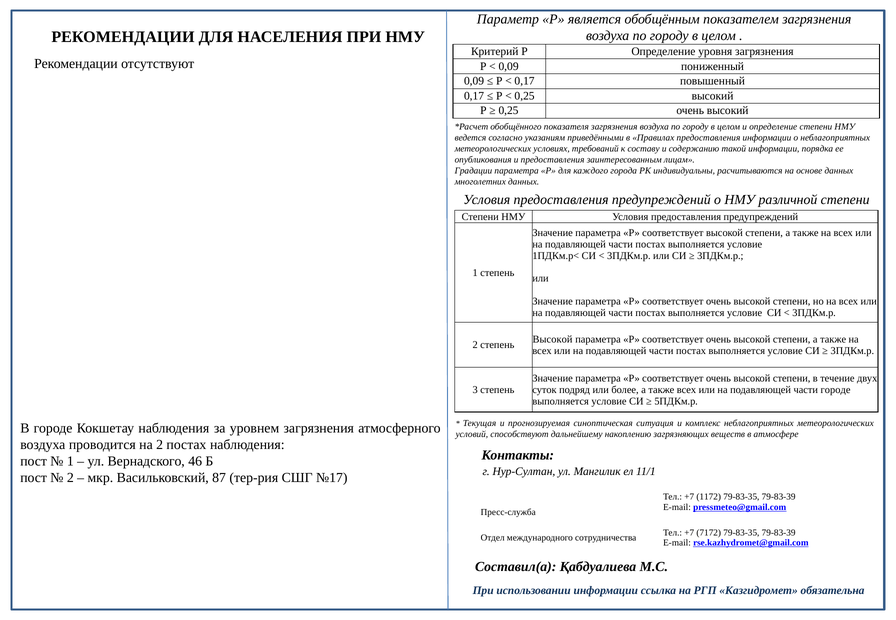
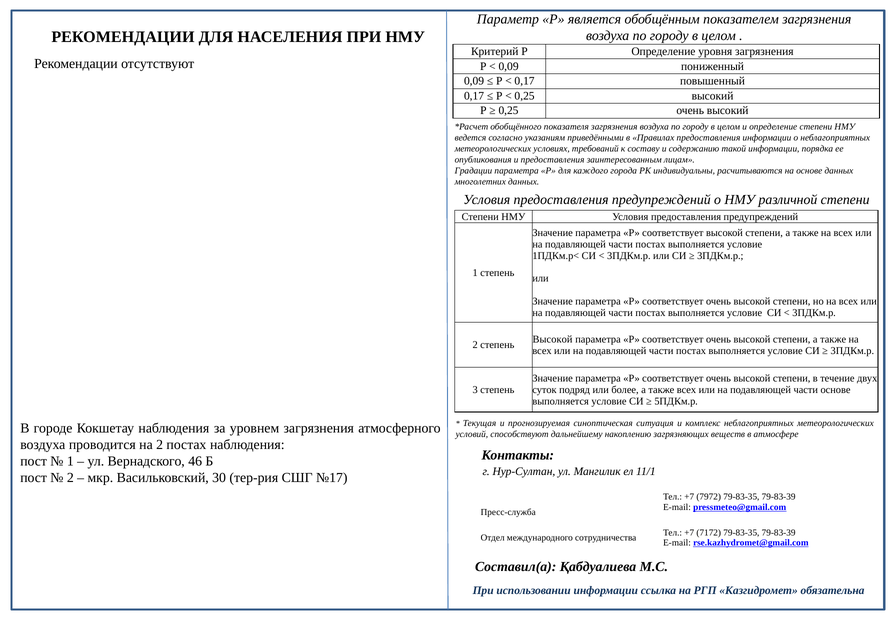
части городе: городе -> основе (836, 390)
87: 87 -> 30 (219, 478)
1172: 1172 -> 7972 (709, 497)
